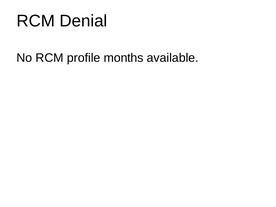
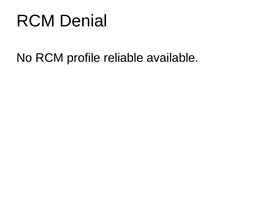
months: months -> reliable (124, 58)
